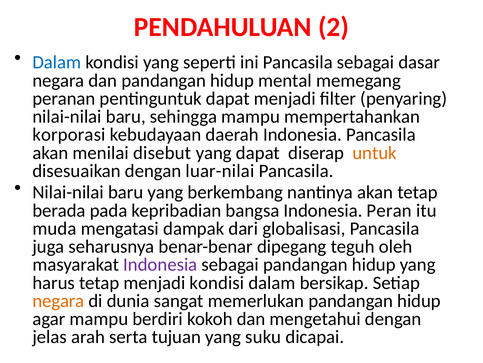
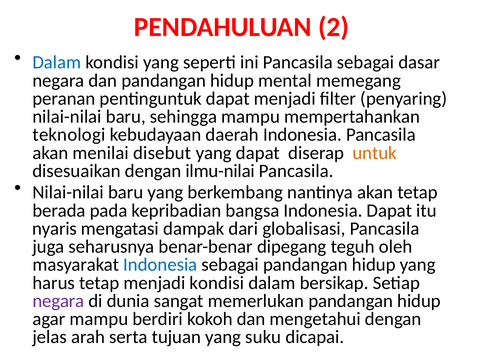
korporasi: korporasi -> teknologi (69, 134)
luar-nilai: luar-nilai -> ilmu-nilai (220, 171)
Indonesia Peran: Peran -> Dapat (389, 210)
muda: muda -> nyaris (55, 228)
Indonesia colour: purple -> blue (160, 264)
negara colour: orange -> purple (58, 300)
